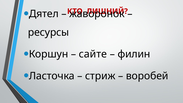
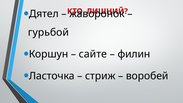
ресурсы: ресурсы -> гурьбой (48, 32)
